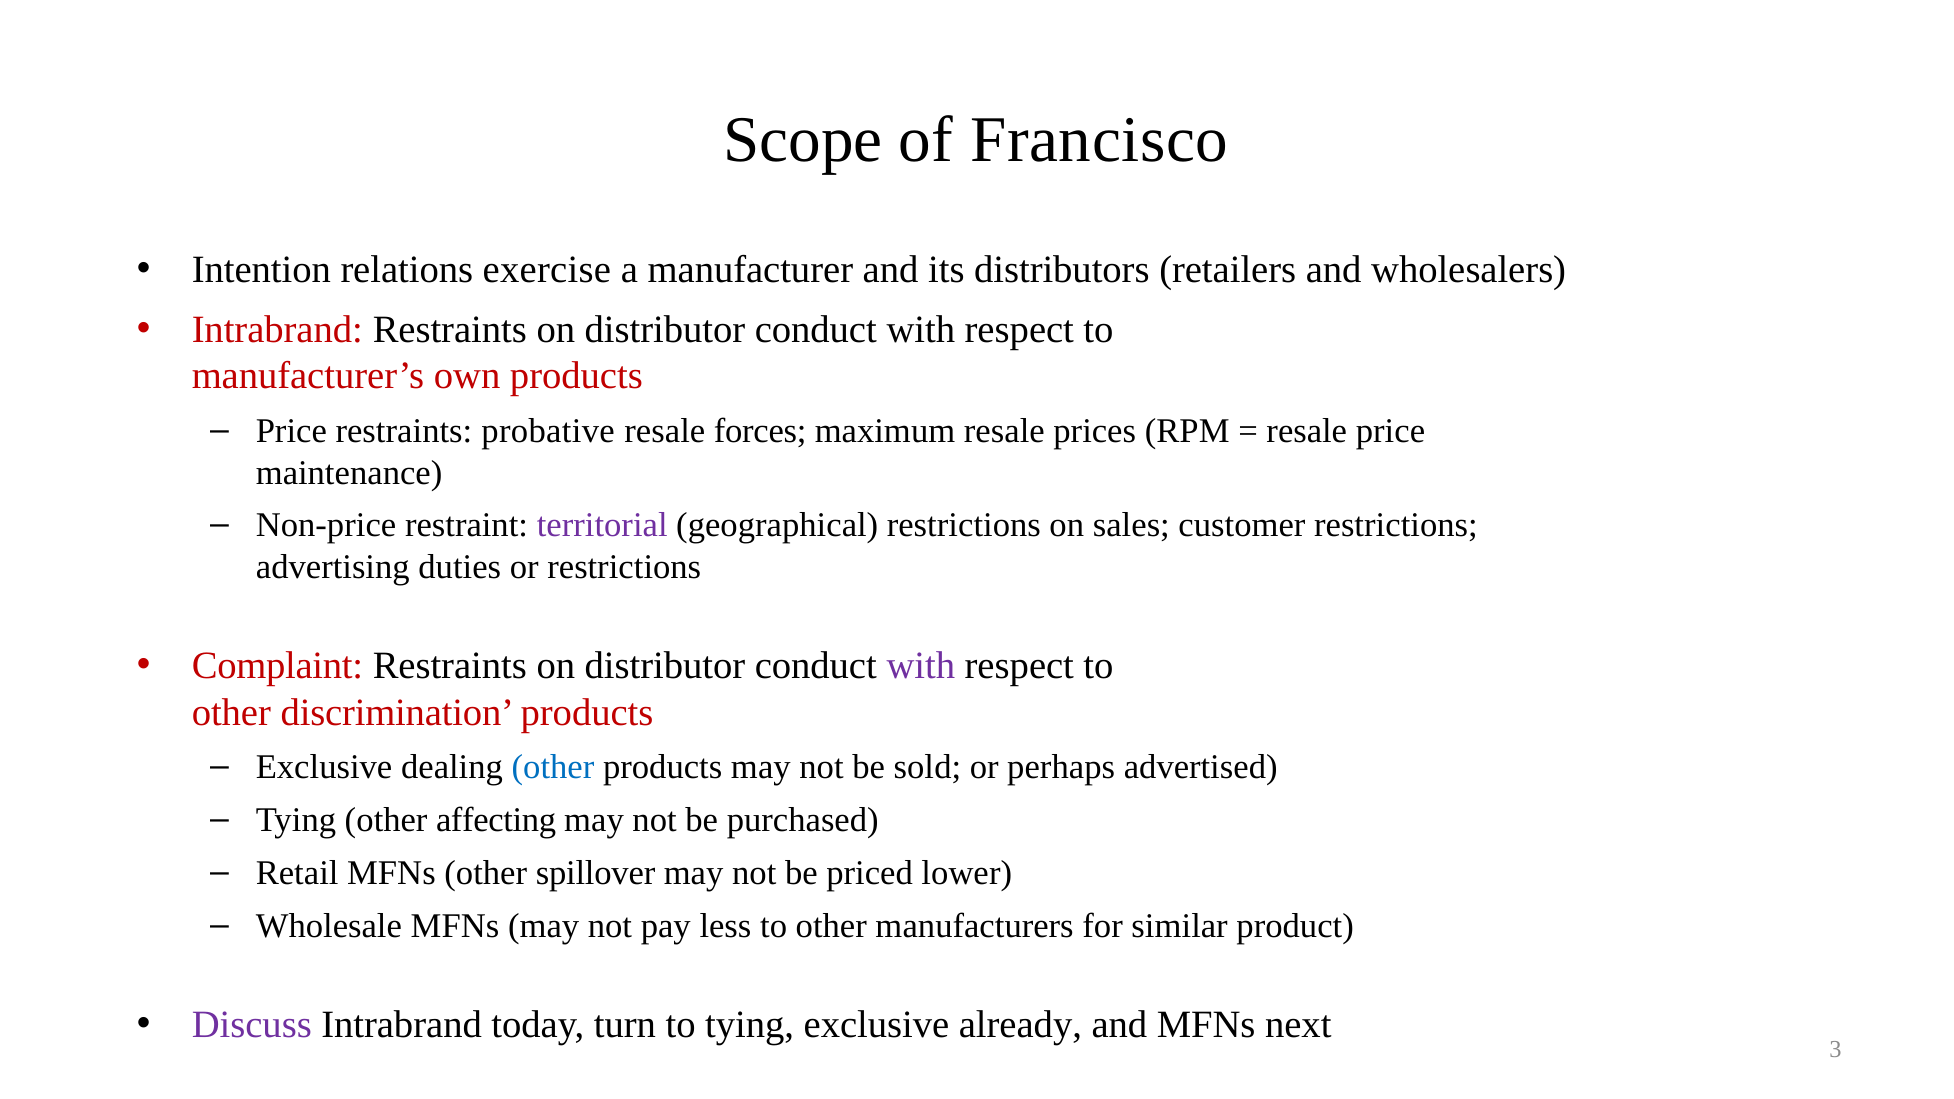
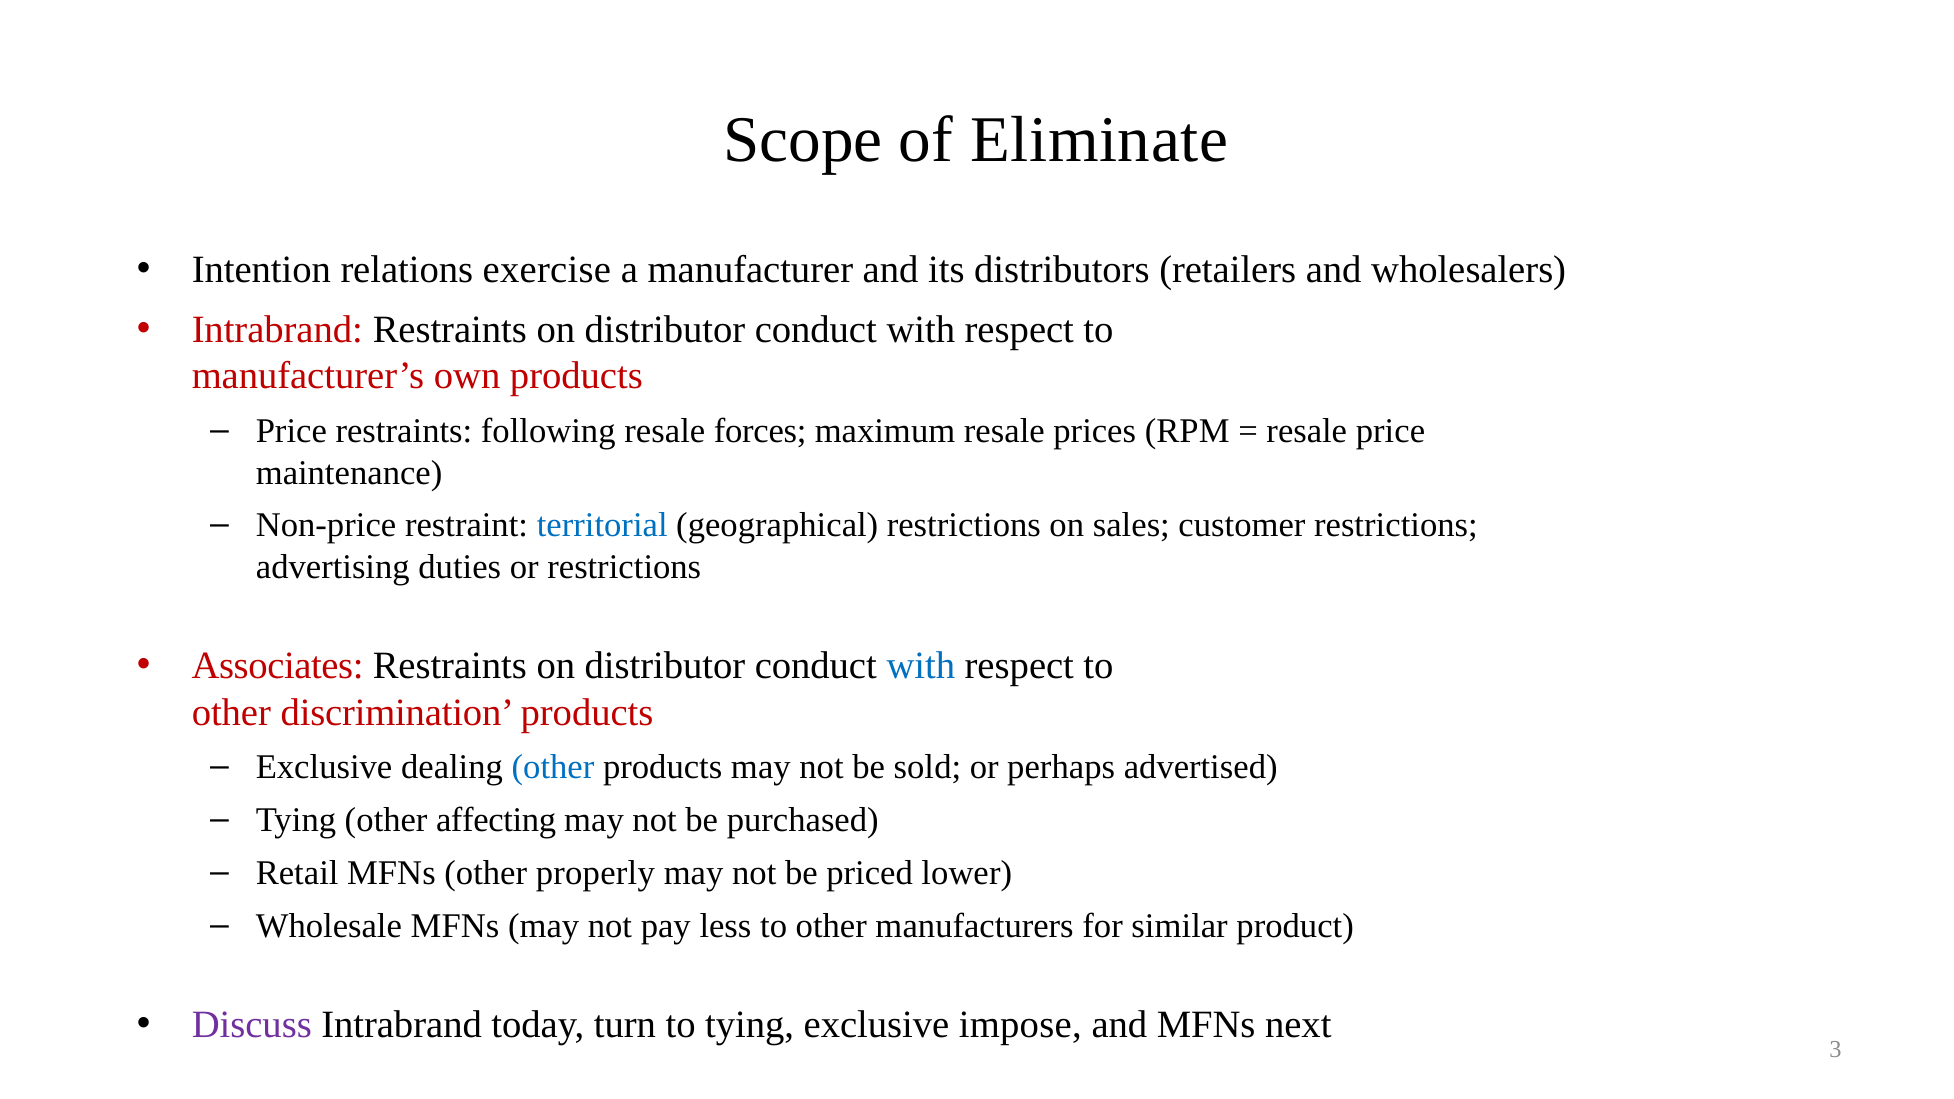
Francisco: Francisco -> Eliminate (1099, 140)
probative: probative -> following (548, 431)
territorial colour: purple -> blue (602, 526)
Complaint: Complaint -> Associates (278, 666)
with colour: purple -> blue (921, 666)
spillover: spillover -> properly (595, 873)
already: already -> impose (1020, 1025)
